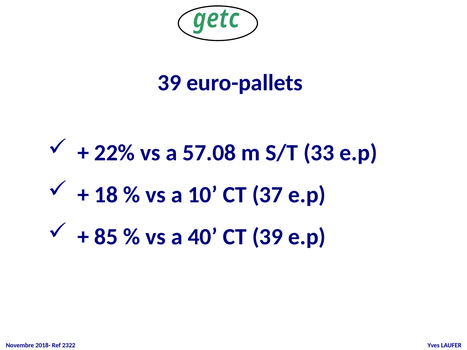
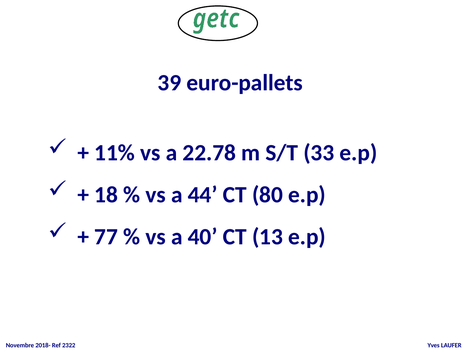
22%: 22% -> 11% (115, 153)
57.08: 57.08 -> 22.78 (209, 153)
10: 10 -> 44 (203, 195)
37: 37 -> 80 (267, 195)
85: 85 -> 77 (106, 237)
CT 39: 39 -> 13 (267, 237)
